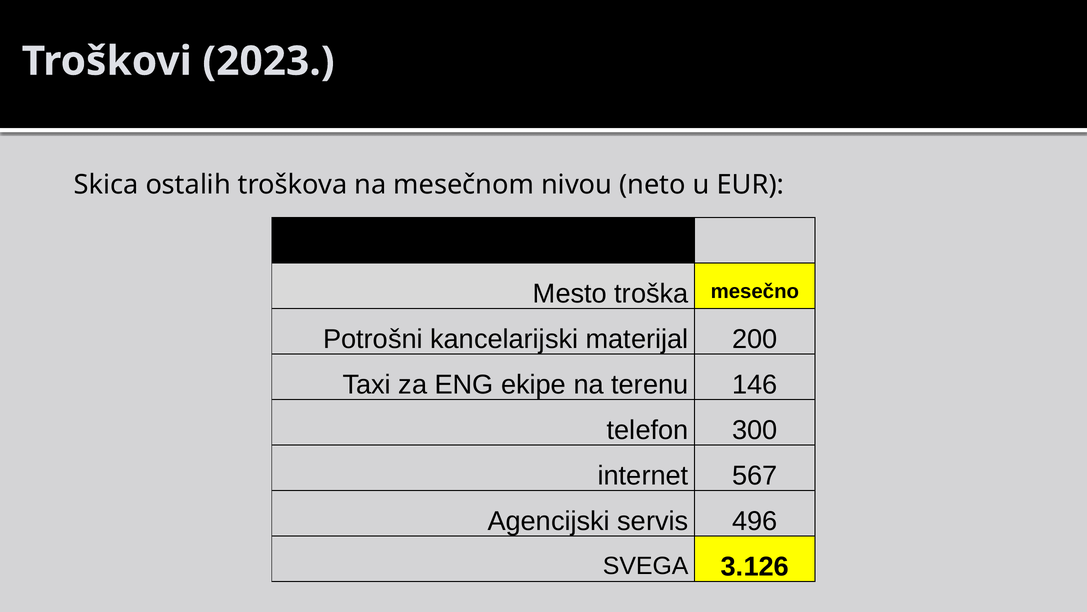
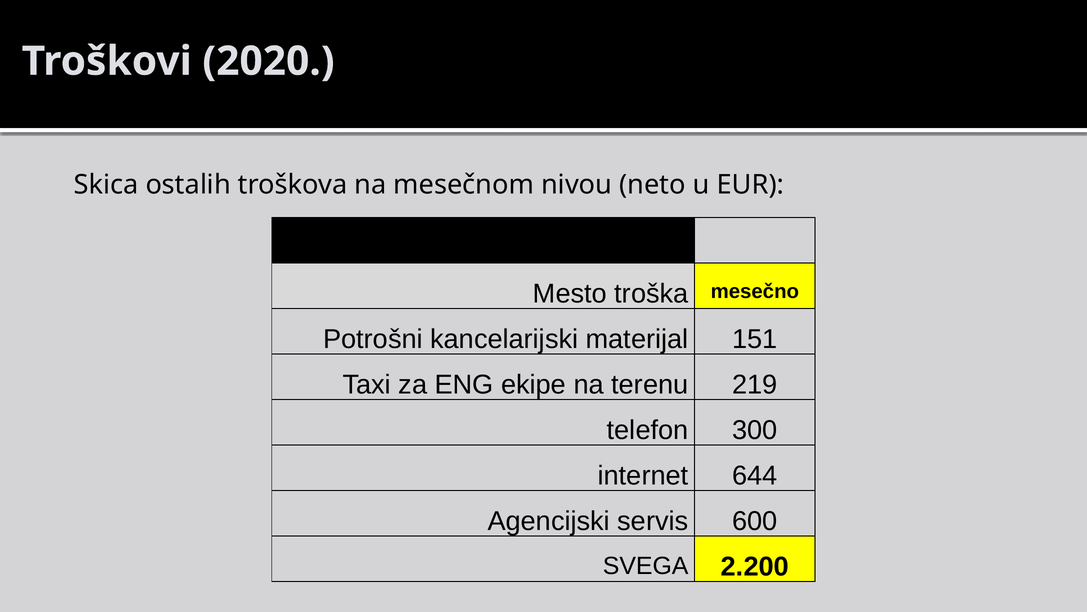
2023: 2023 -> 2020 (268, 61)
200: 200 -> 151 (755, 339)
146: 146 -> 219 (755, 384)
567: 567 -> 644 (755, 475)
496: 496 -> 600 (755, 521)
3.126: 3.126 -> 2.200 (755, 566)
